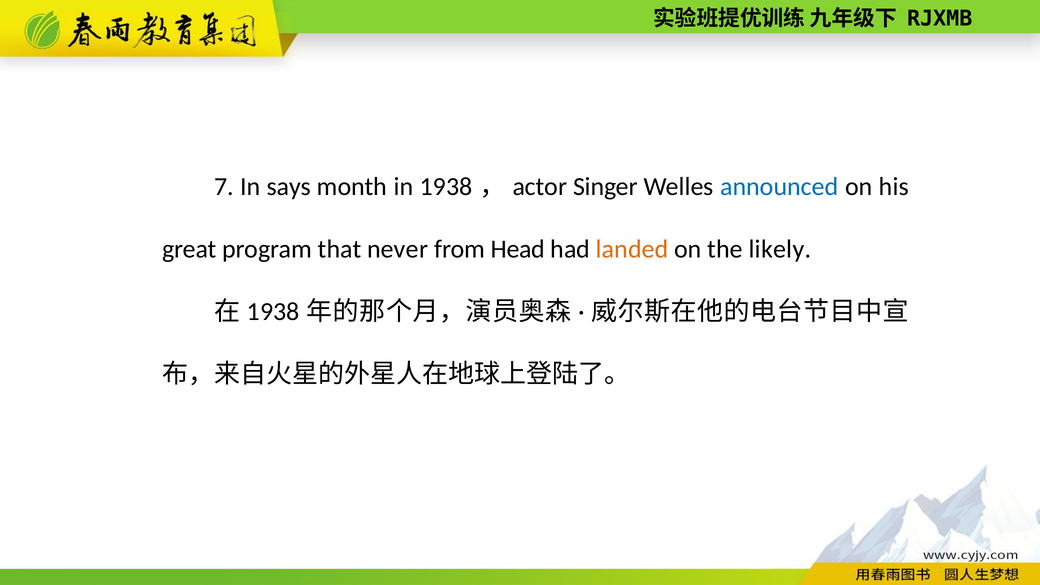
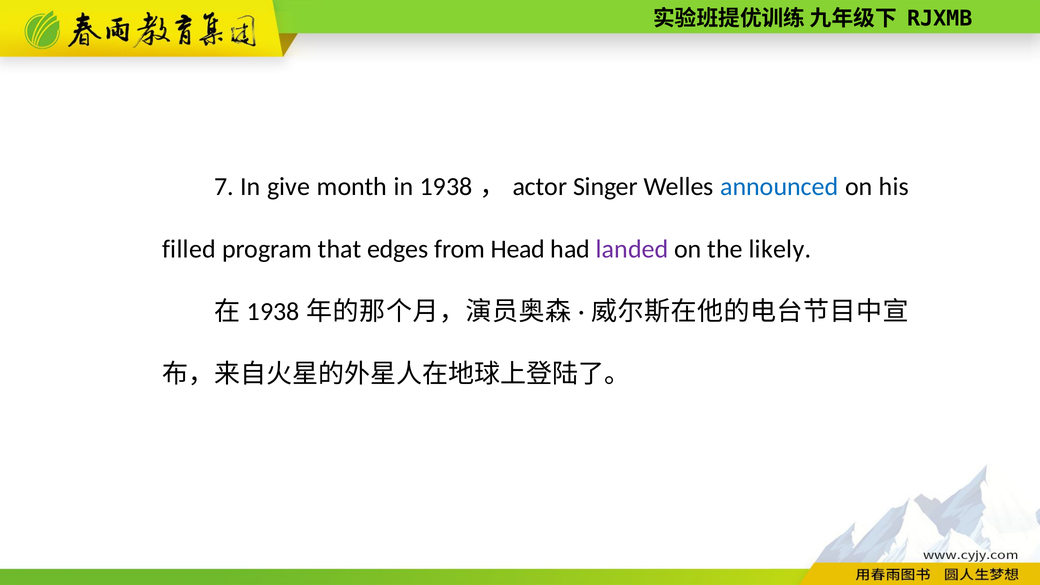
says: says -> give (289, 187)
great: great -> filled (189, 249)
never: never -> edges (398, 249)
landed colour: orange -> purple (632, 249)
